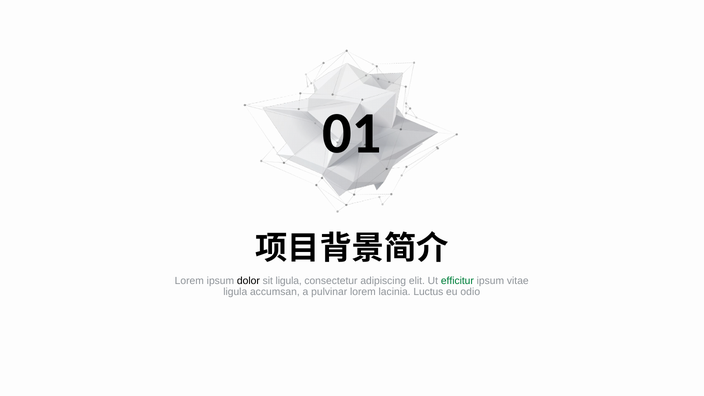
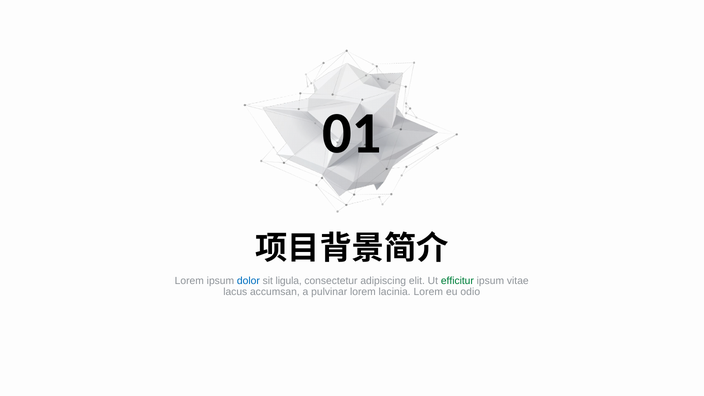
dolor colour: black -> blue (248, 281)
ligula: ligula -> lacus (235, 292)
lacinia Luctus: Luctus -> Lorem (428, 292)
